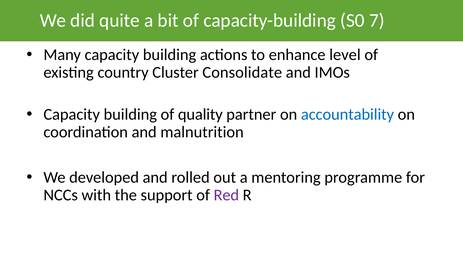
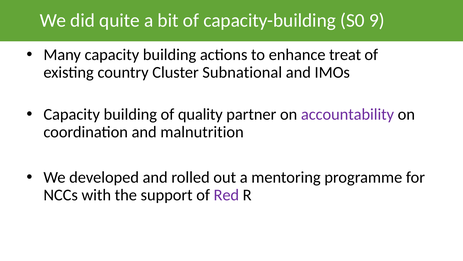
7: 7 -> 9 (377, 20)
level: level -> treat (345, 55)
Consolidate: Consolidate -> Subnational (242, 72)
accountability colour: blue -> purple (348, 114)
